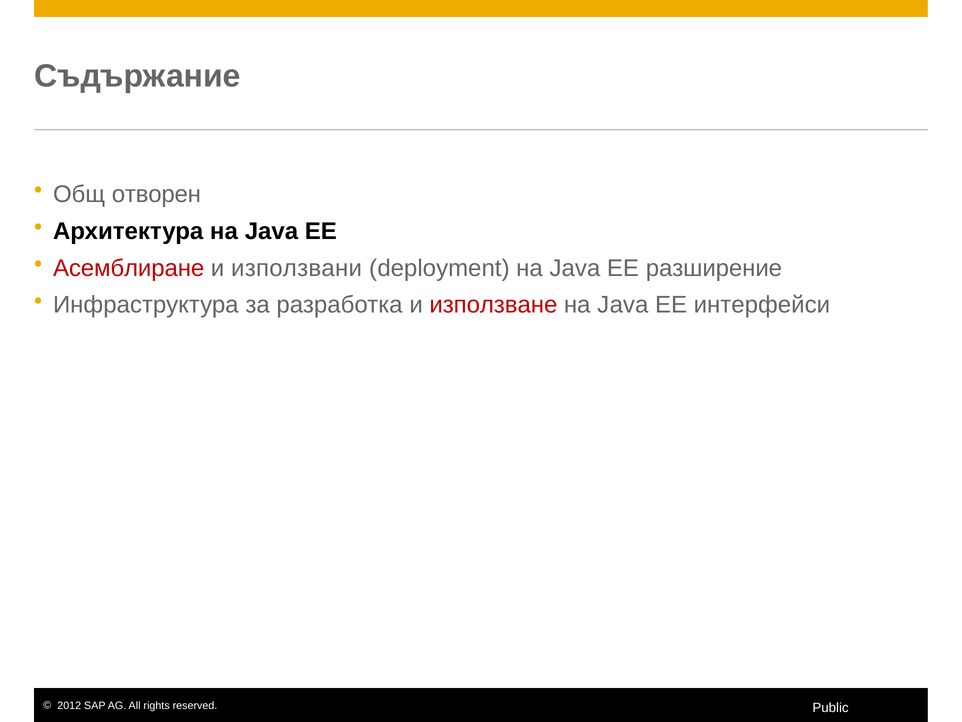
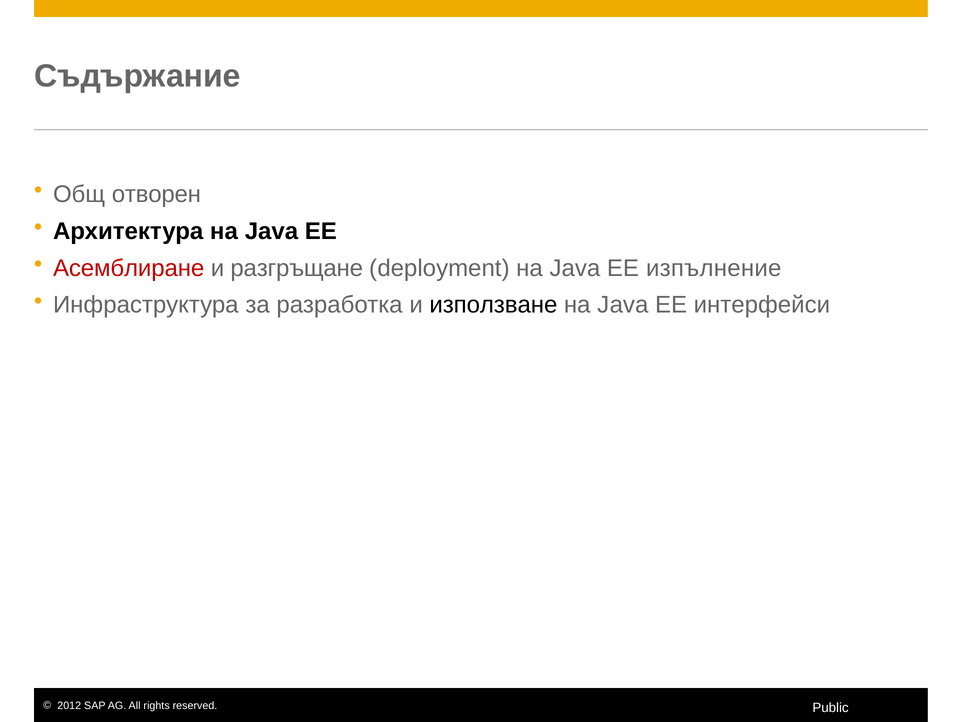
използвани: използвани -> разгръщане (297, 268)
разширение: разширение -> изпълнение (714, 268)
използване colour: red -> black (493, 305)
